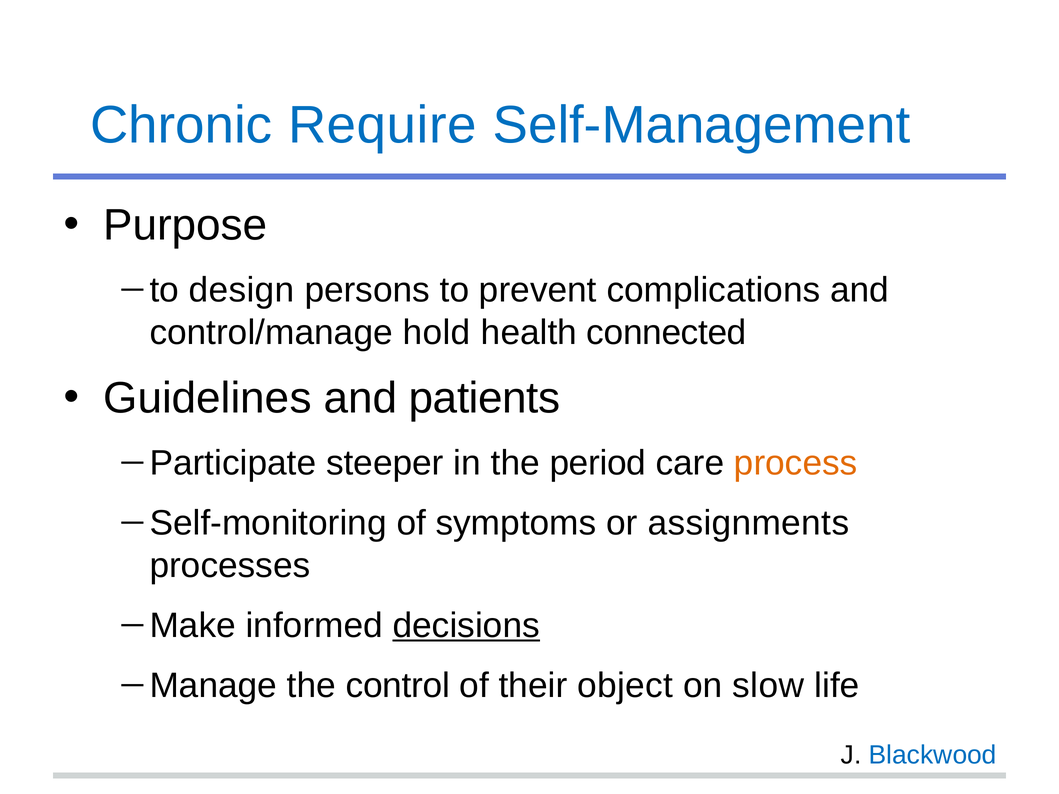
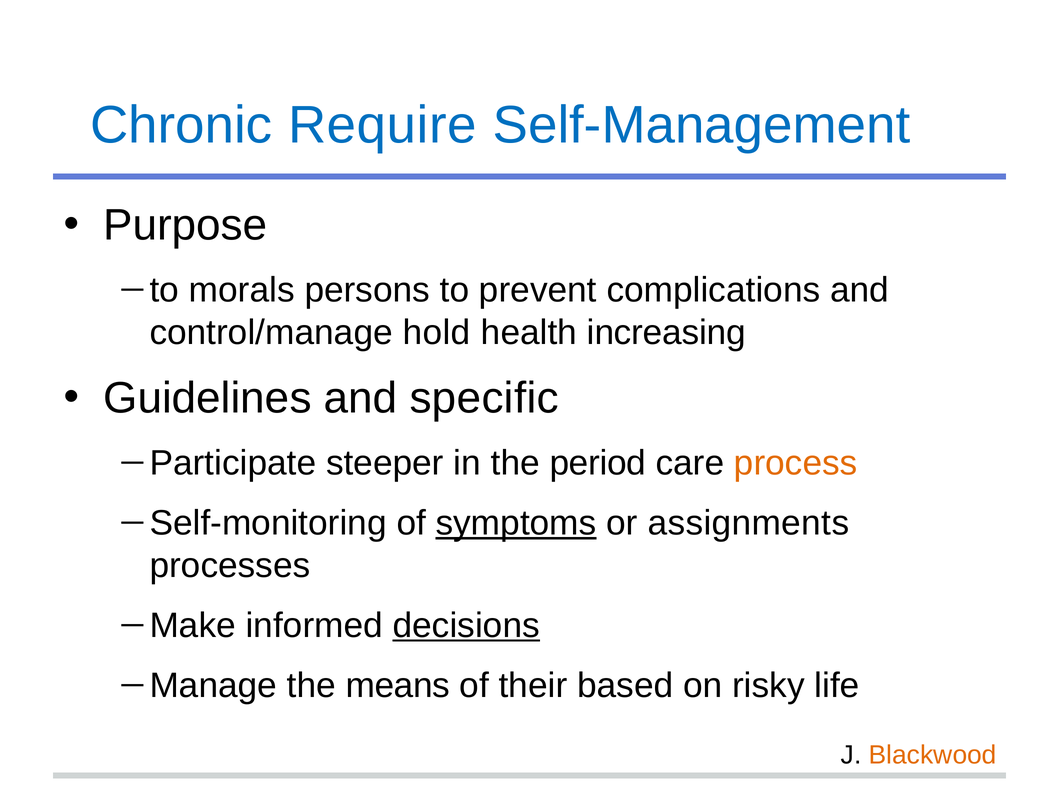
design: design -> morals (242, 290)
connected: connected -> increasing (666, 333)
patients: patients -> specific (484, 398)
symptoms underline: none -> present (516, 523)
control: control -> means (398, 686)
object: object -> based (625, 686)
slow: slow -> risky (768, 686)
Blackwood colour: blue -> orange (933, 755)
